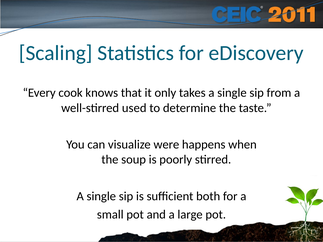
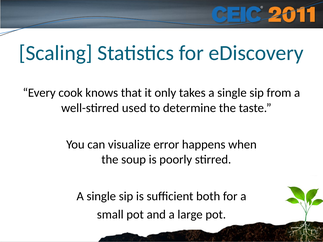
were: were -> error (166, 145)
